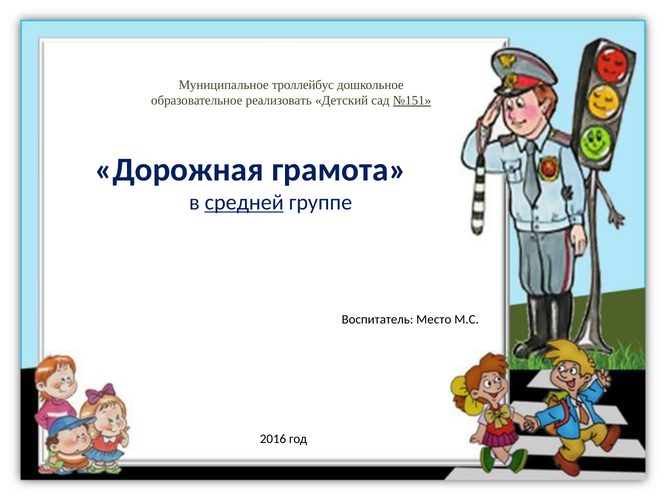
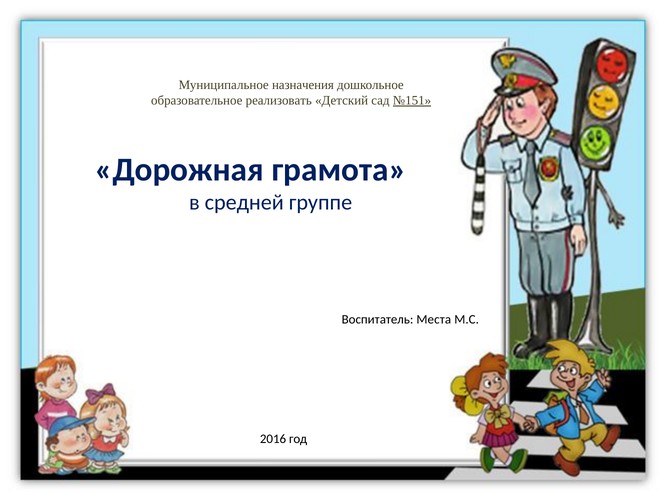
троллейбус: троллейбус -> назначения (303, 85)
средней underline: present -> none (244, 202)
Место: Место -> Места (434, 319)
